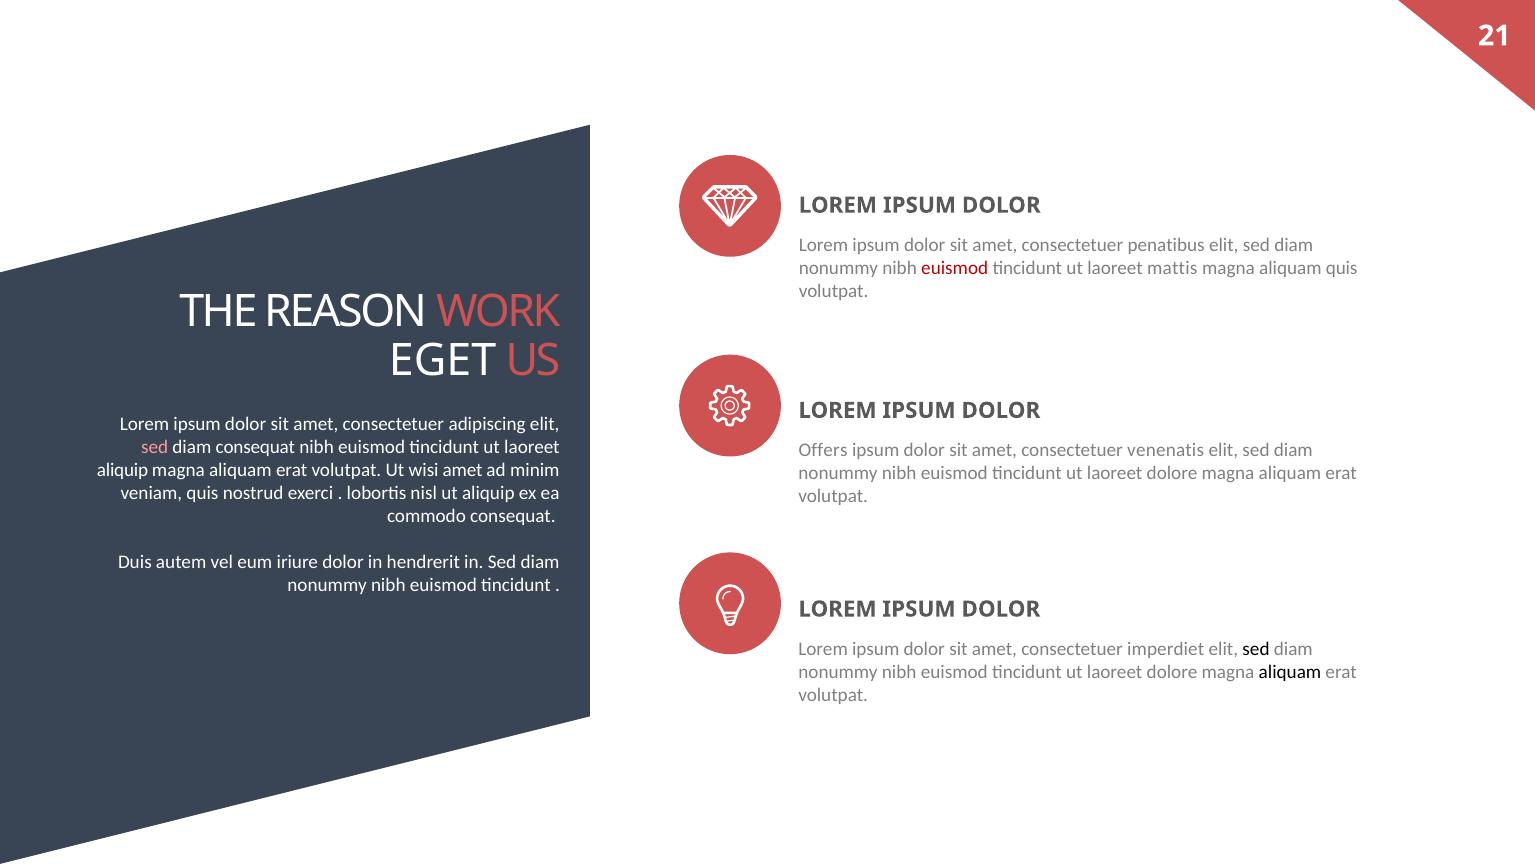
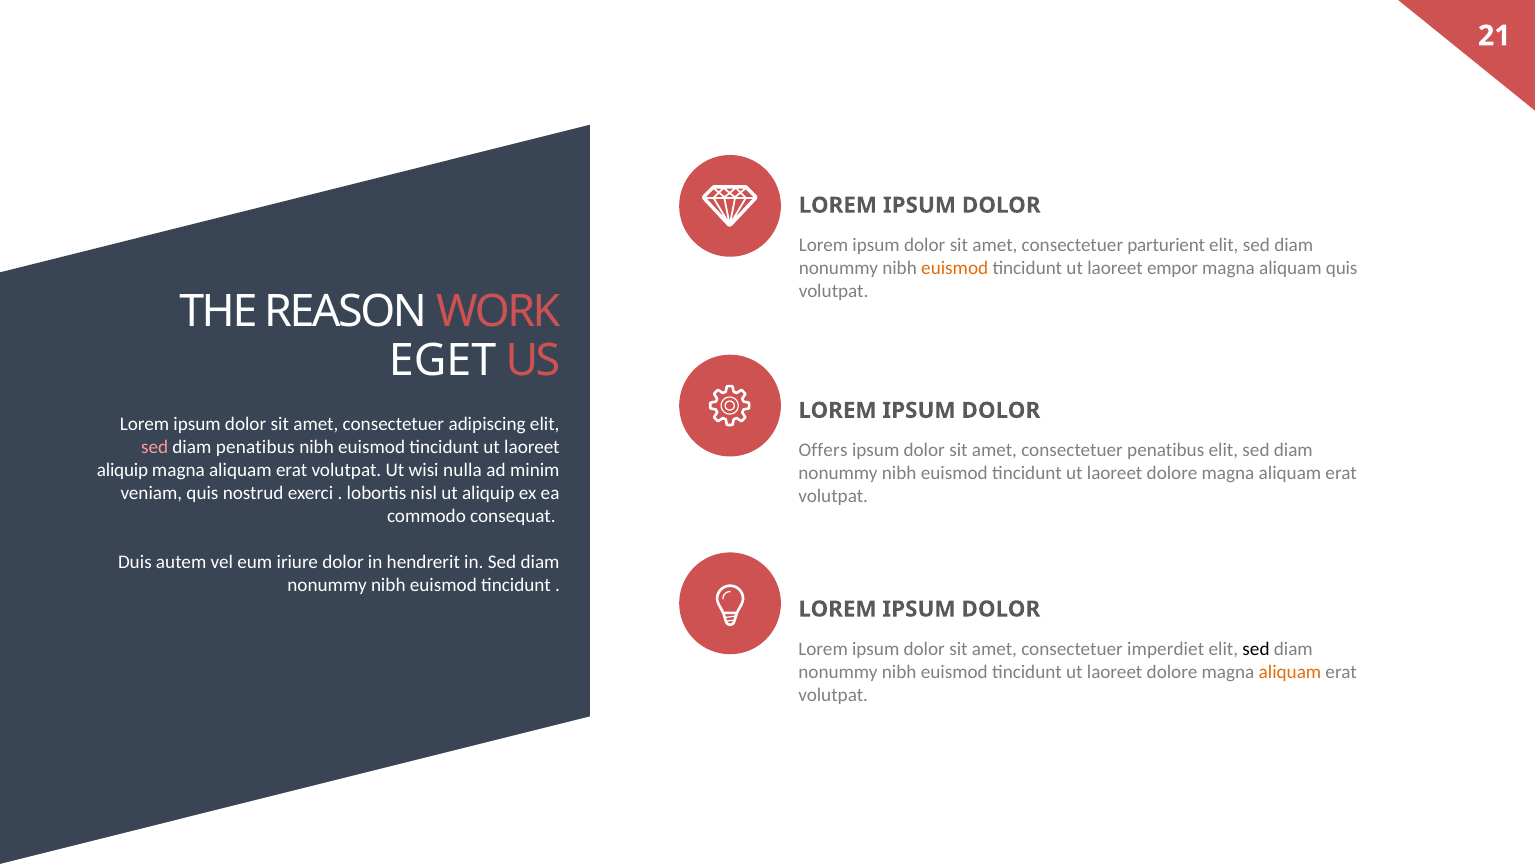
penatibus: penatibus -> parturient (1166, 245)
euismod colour: red -> orange (955, 268)
mattis: mattis -> empor (1173, 268)
diam consequat: consequat -> penatibus (255, 447)
consectetuer venenatis: venenatis -> penatibus (1166, 450)
wisi amet: amet -> nulla (462, 470)
aliquam colour: black -> orange (1290, 672)
